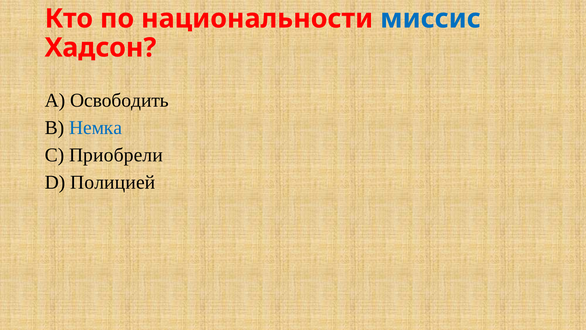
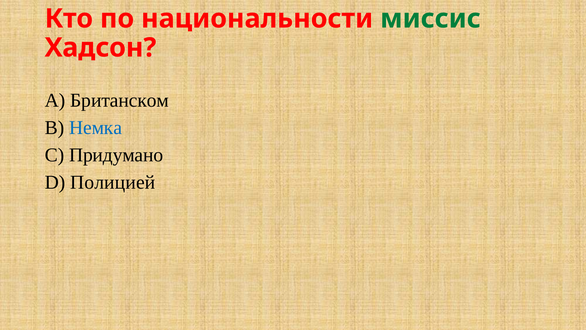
миссис colour: blue -> green (430, 19)
Освободить: Освободить -> Британском (120, 100)
Приобрели: Приобрели -> Придумано (116, 155)
